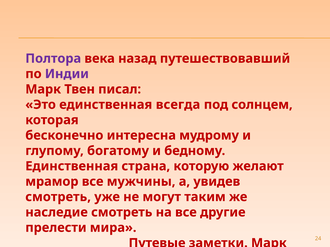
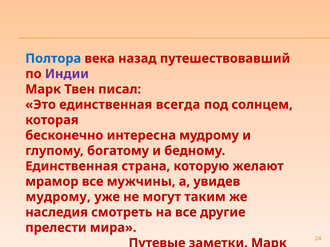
Полтора colour: purple -> blue (53, 59)
смотреть: смотреть -> мудрому (58, 197)
наследие: наследие -> наследия (57, 213)
